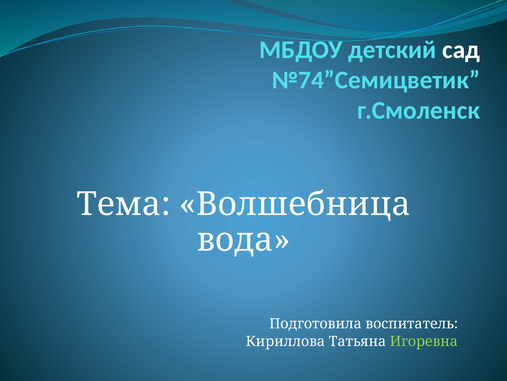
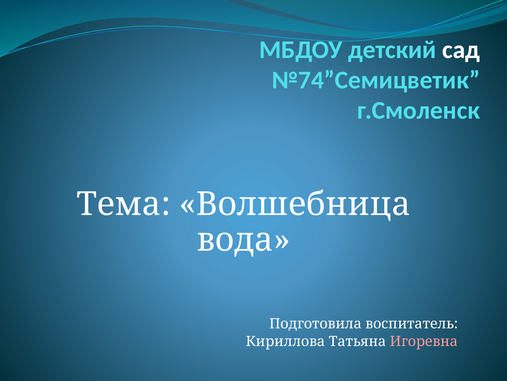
Игоревна colour: light green -> pink (424, 341)
